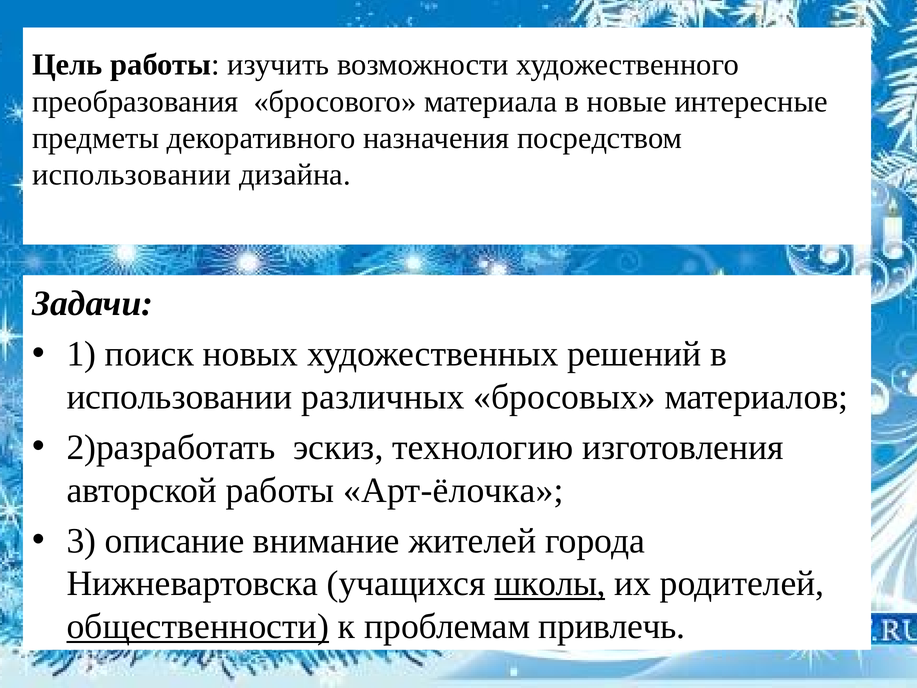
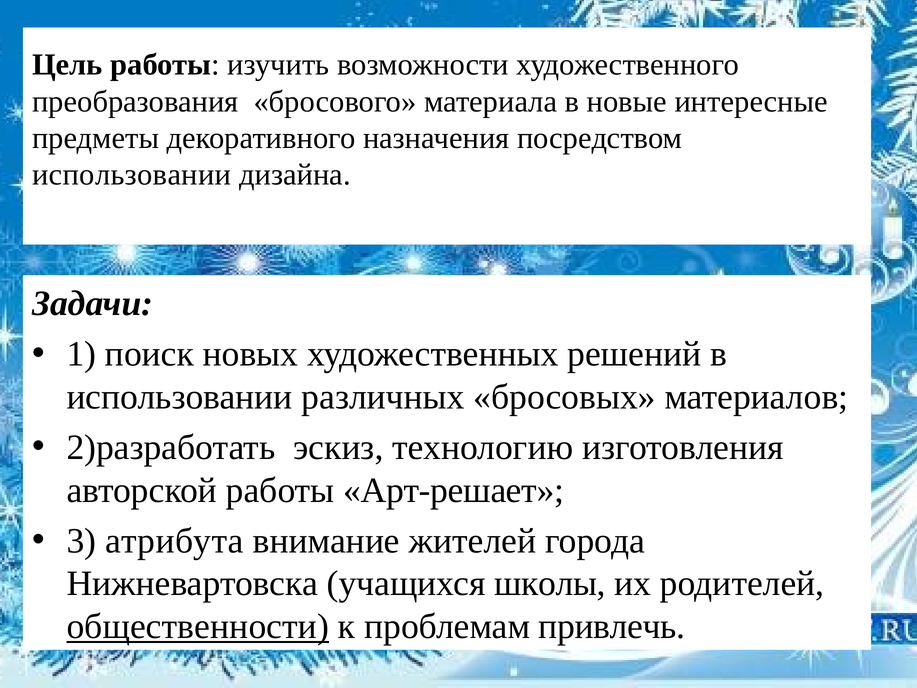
Арт-ёлочка: Арт-ёлочка -> Арт-решает (454, 490)
описание: описание -> атрибута (174, 541)
школы underline: present -> none (550, 583)
